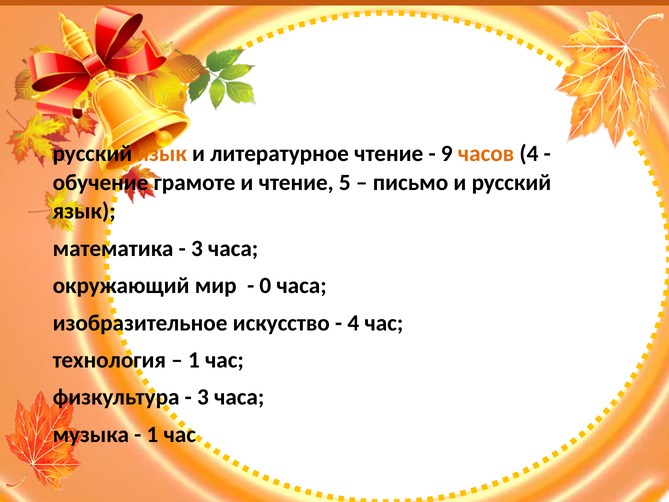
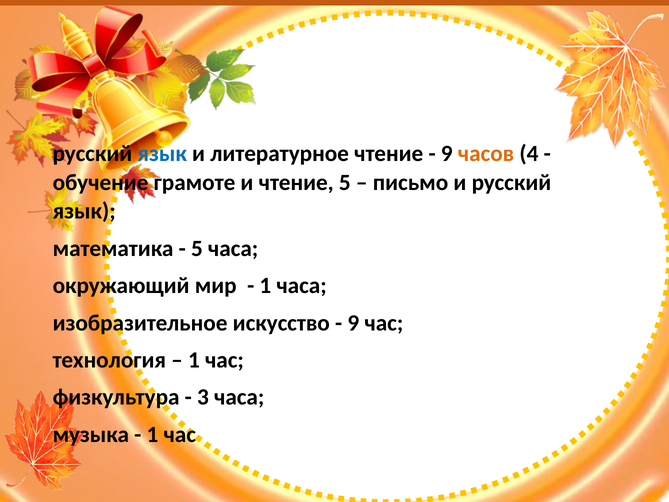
язык colour: orange -> blue (162, 153)
3: 3 -> 5 (197, 248)
0: 0 -> 1 (265, 286)
4: 4 -> 9 (353, 323)
